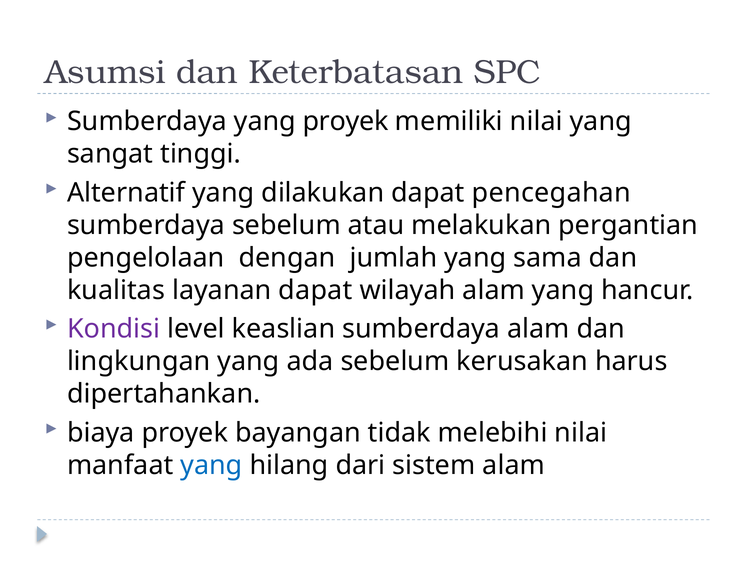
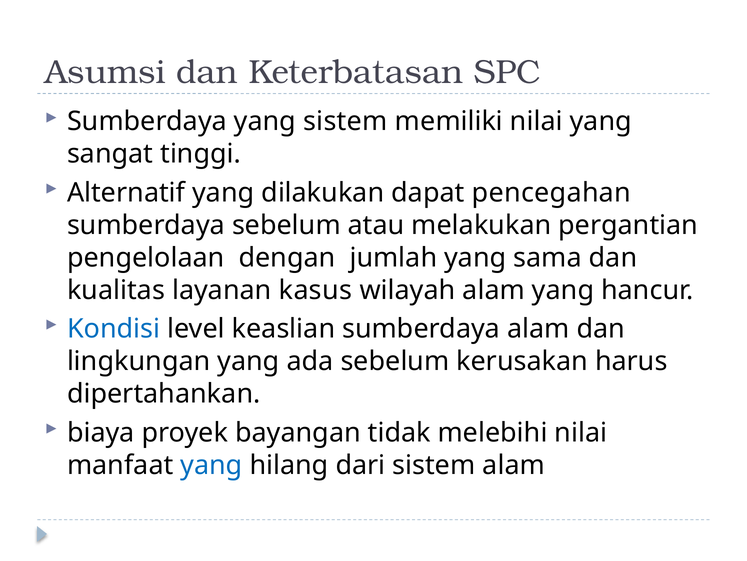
yang proyek: proyek -> sistem (345, 121)
layanan dapat: dapat -> kasus (315, 290)
Kondisi colour: purple -> blue (114, 329)
